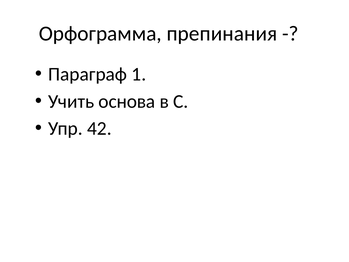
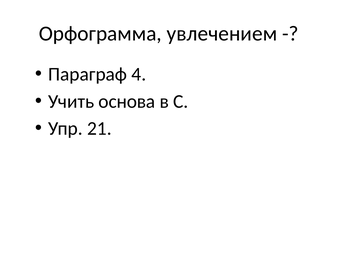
препинания: препинания -> увлечением (222, 33)
1: 1 -> 4 (139, 74)
42: 42 -> 21 (99, 128)
